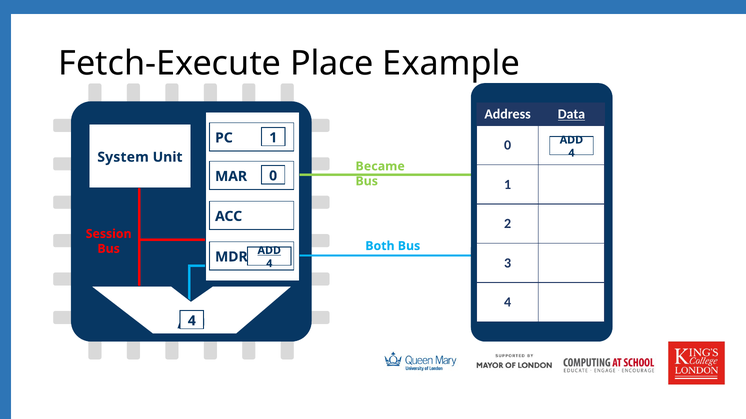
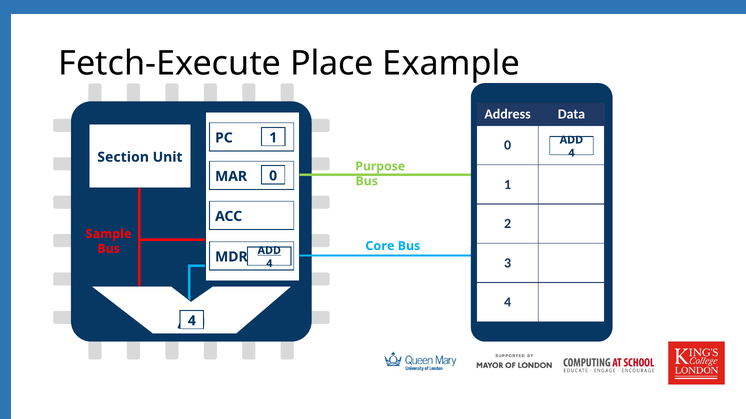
Data underline: present -> none (571, 114)
System: System -> Section (123, 157)
Became: Became -> Purpose (380, 167)
Session: Session -> Sample (109, 234)
Both: Both -> Core (380, 246)
